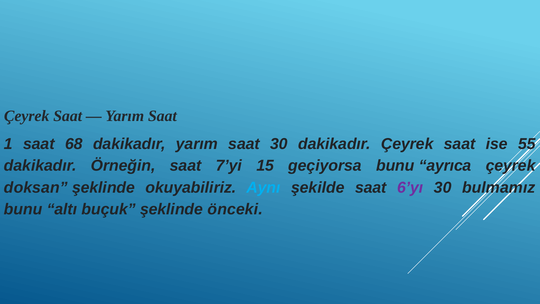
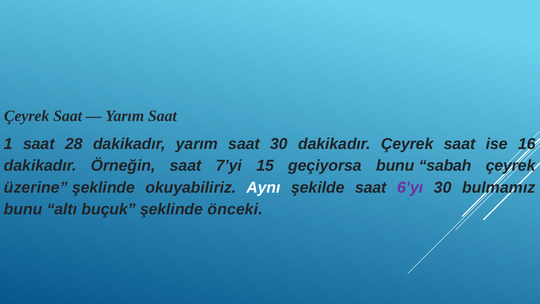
68: 68 -> 28 (74, 144)
55: 55 -> 16 (527, 144)
ayrıca: ayrıca -> sabah (445, 166)
doksan: doksan -> üzerine (36, 187)
Aynı colour: light blue -> white (263, 187)
